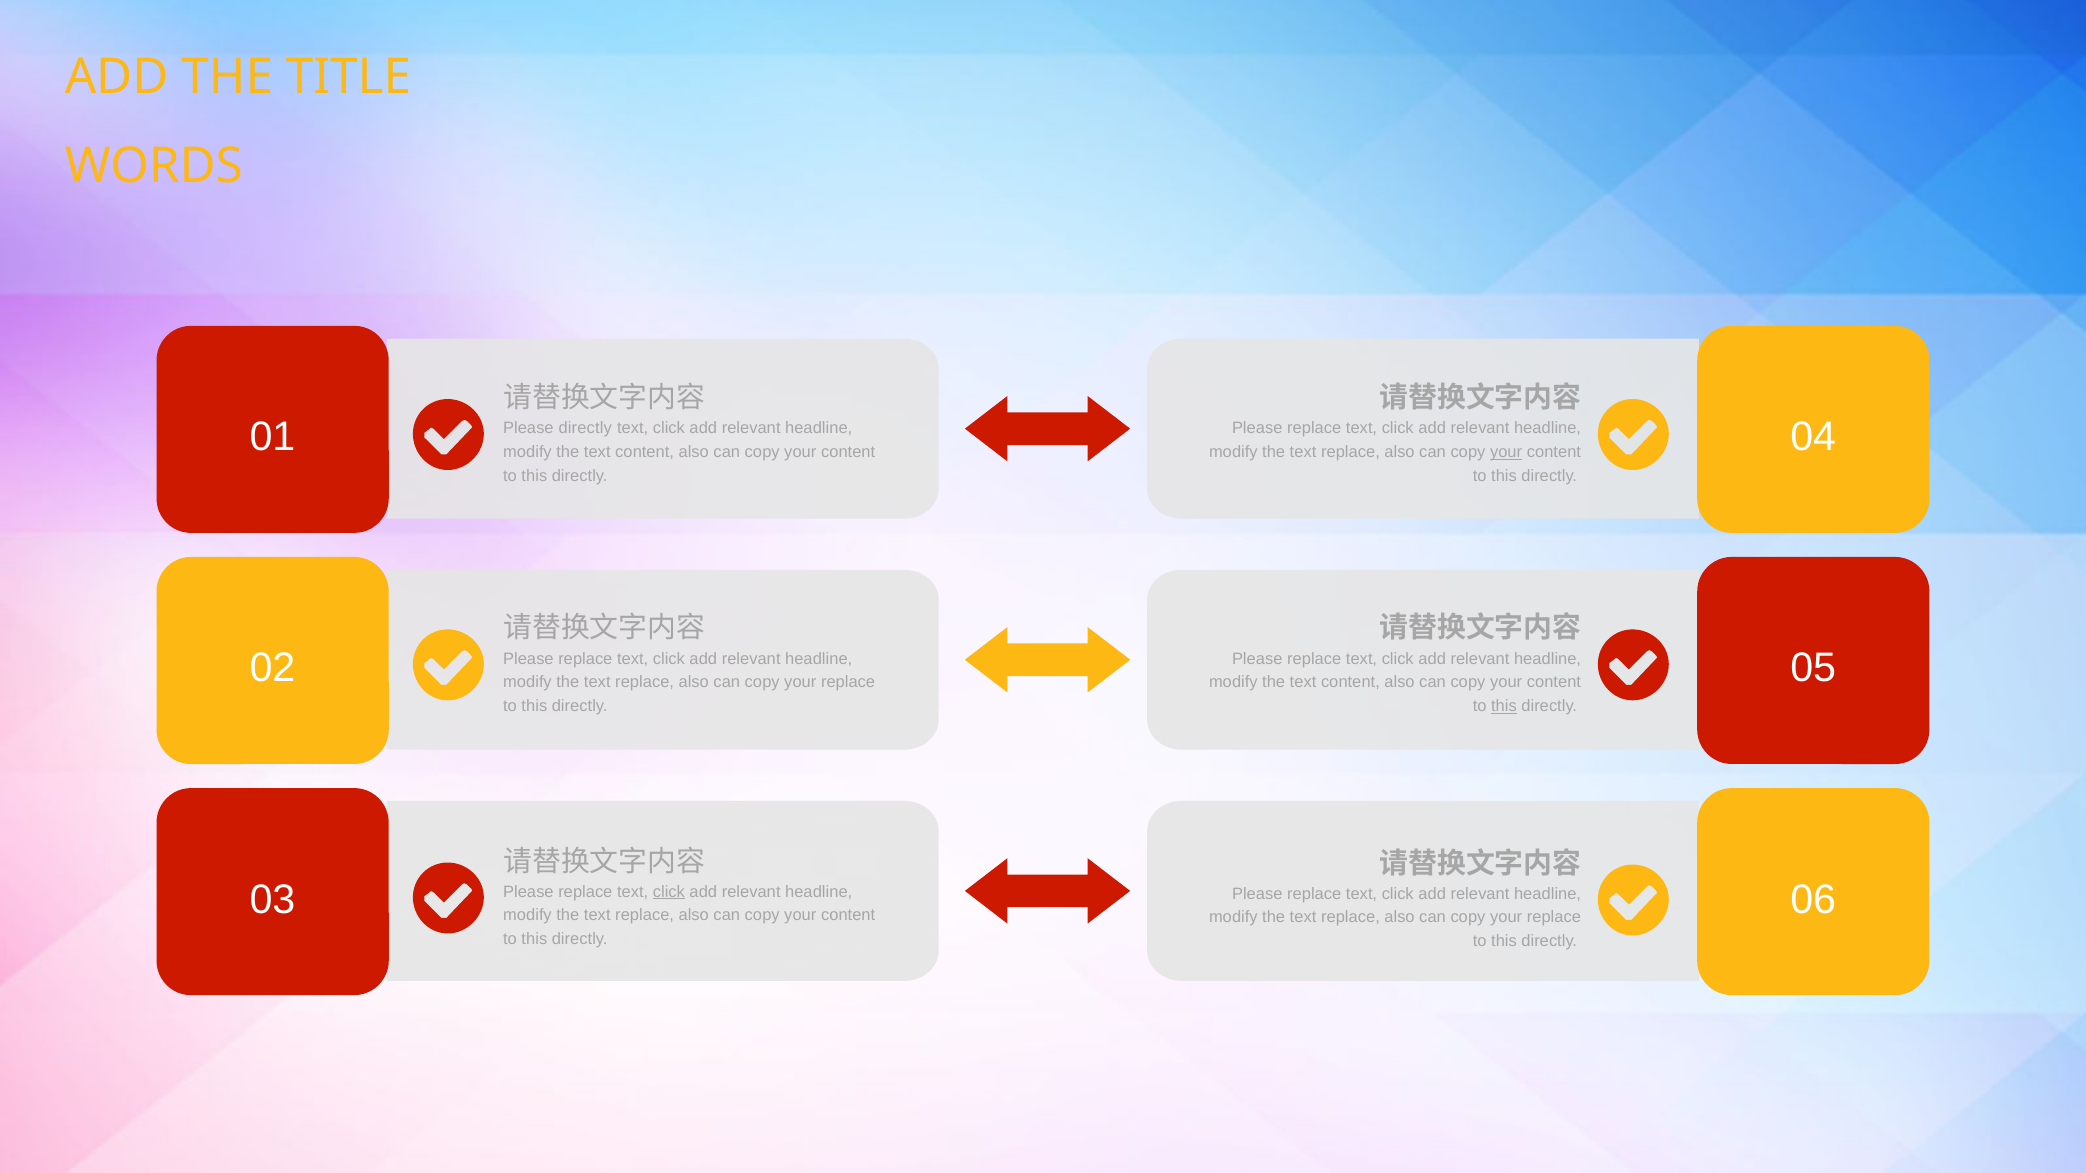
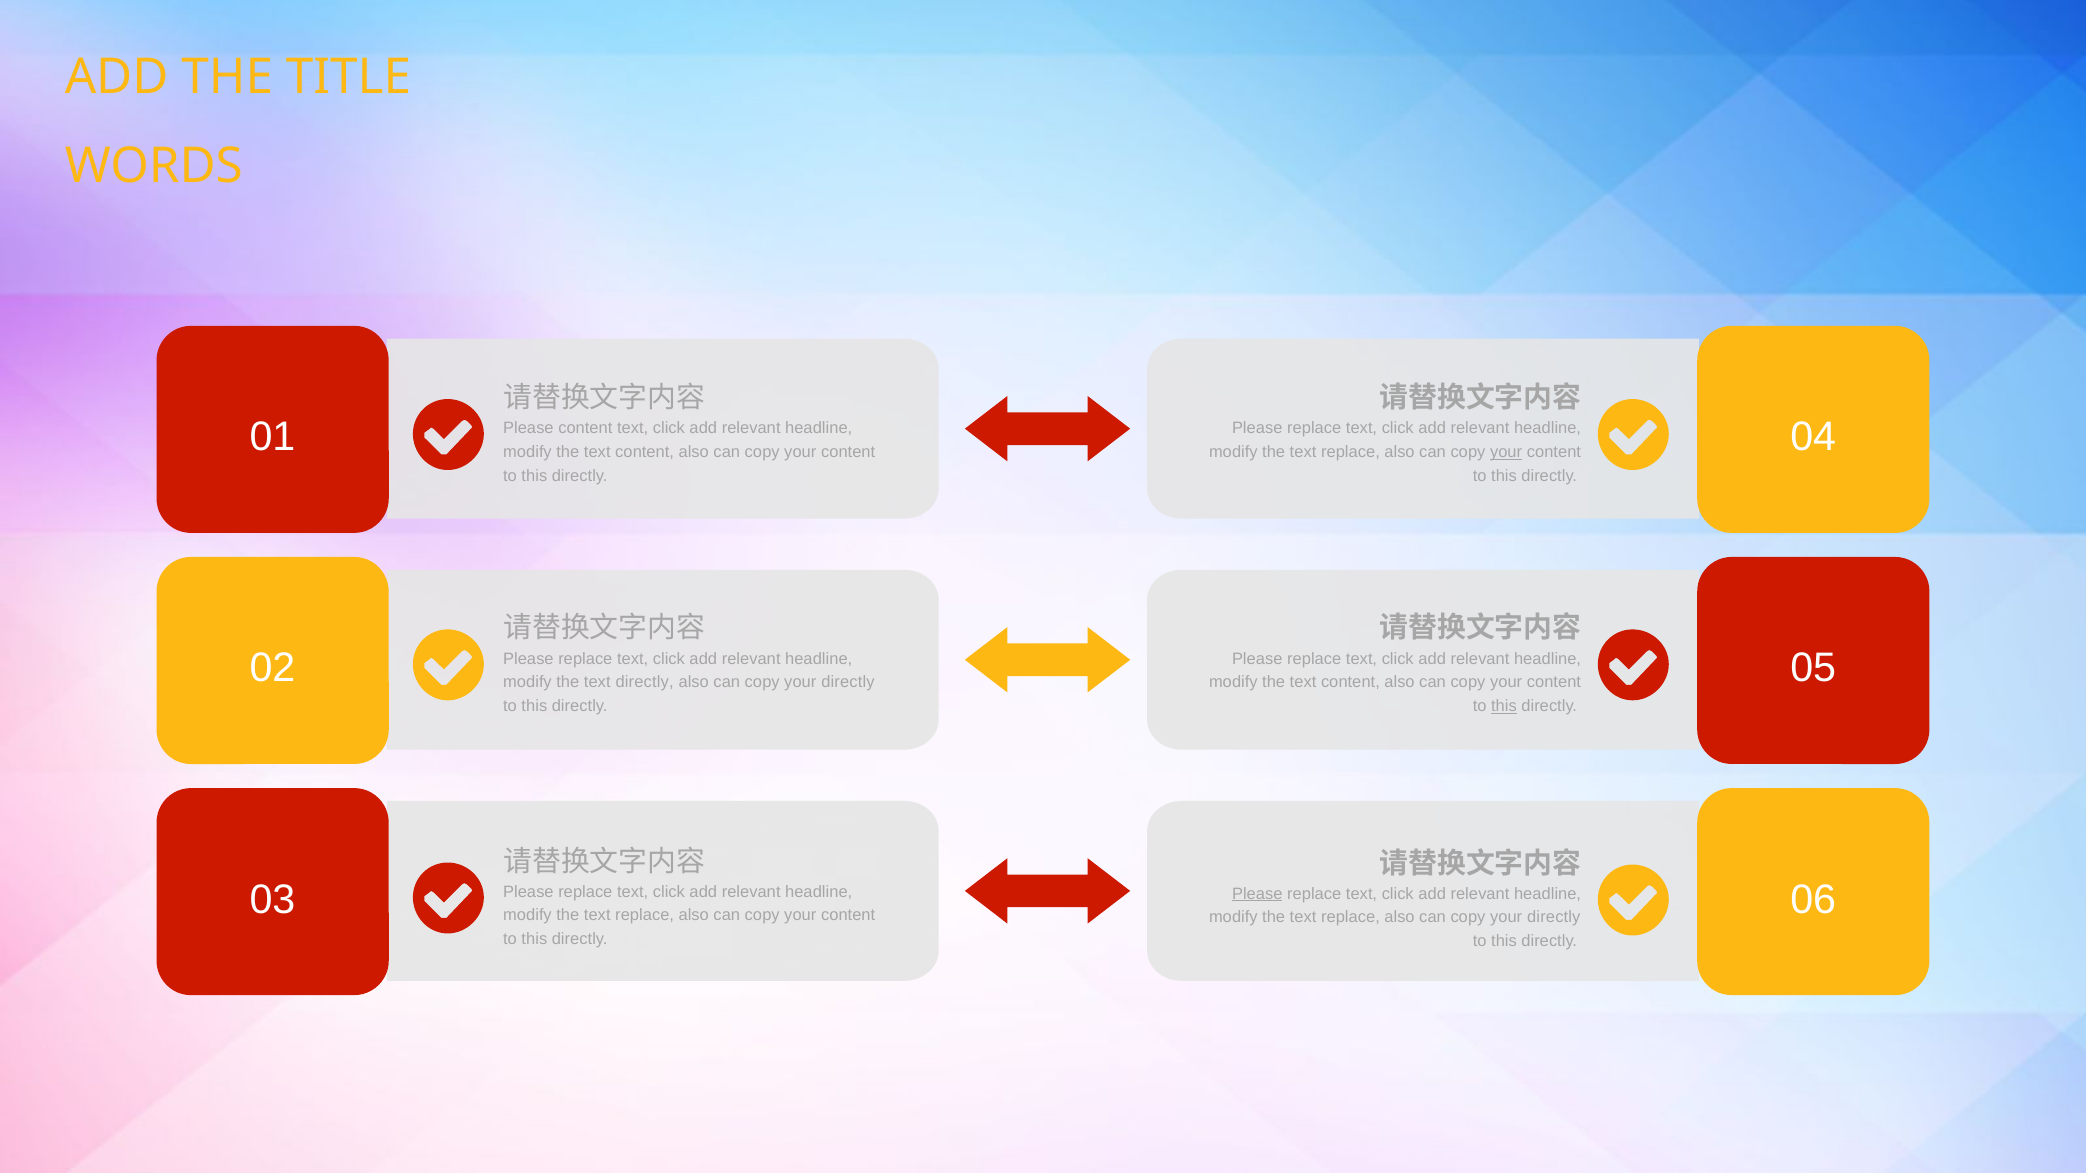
Please directly: directly -> content (585, 428)
replace: replace -> directly (645, 683)
replace: replace -> directly (848, 683)
click underline: present -> none (669, 892)
Please underline: none -> present (1257, 894)
replace: replace -> directly (1554, 918)
